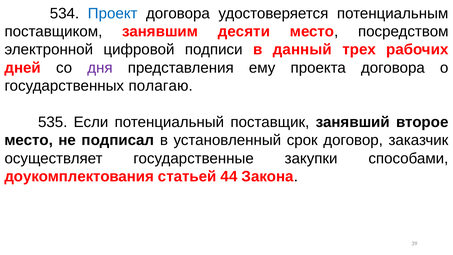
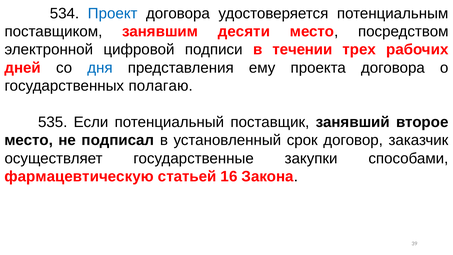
данный: данный -> течении (302, 50)
дня colour: purple -> blue (100, 68)
доукомплектования: доукомплектования -> фармацевтическую (79, 176)
44: 44 -> 16 (229, 176)
